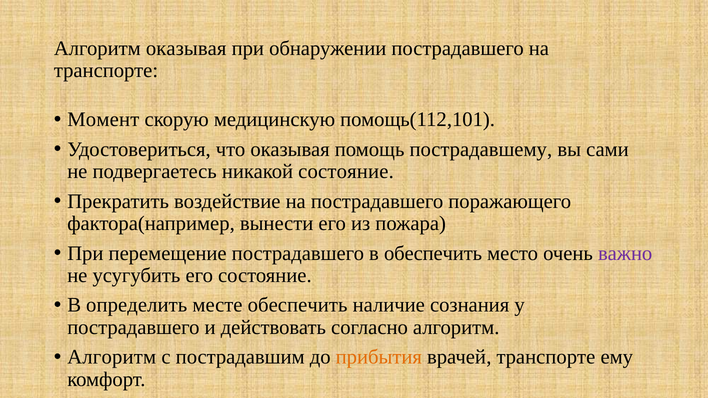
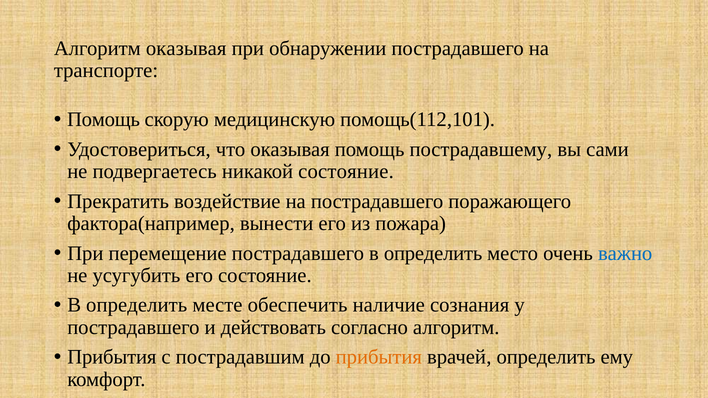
Момент: Момент -> Помощь (103, 120)
пострадавшего в обеспечить: обеспечить -> определить (433, 253)
важно colour: purple -> blue (625, 253)
Алгоритм: Алгоритм -> Прибытия (112, 357)
врачей транспорте: транспорте -> определить (546, 357)
